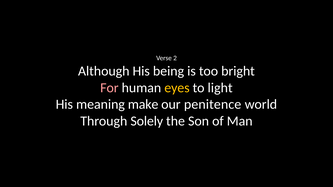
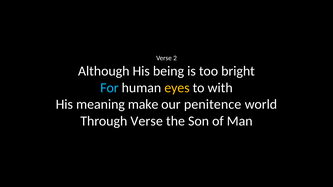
For colour: pink -> light blue (109, 88)
light: light -> with (220, 88)
Through Solely: Solely -> Verse (147, 121)
